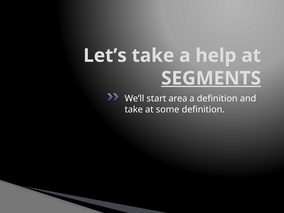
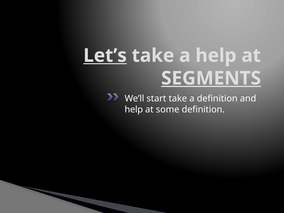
Let’s underline: none -> present (105, 56)
start area: area -> take (178, 99)
take: take -> help (134, 109)
